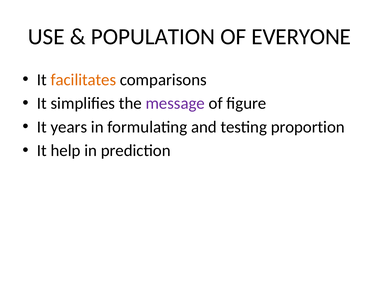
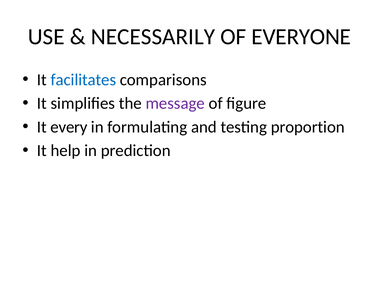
POPULATION: POPULATION -> NECESSARILY (153, 37)
facilitates colour: orange -> blue (83, 80)
years: years -> every (69, 127)
